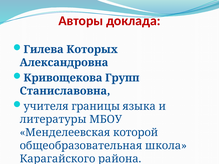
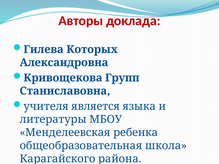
границы: границы -> является (96, 106)
которой: которой -> ребенка (136, 133)
